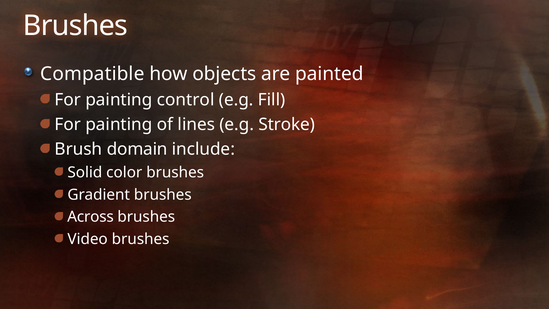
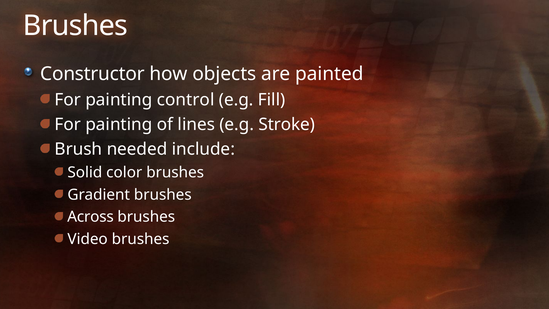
Compatible: Compatible -> Constructor (92, 74)
domain: domain -> needed (137, 149)
